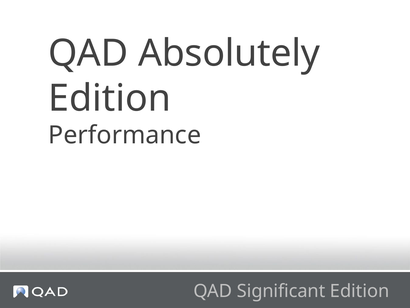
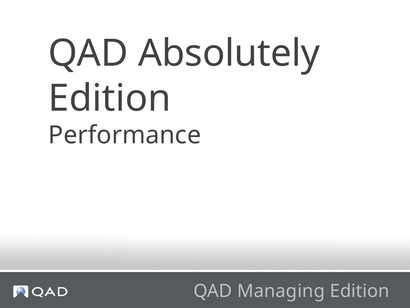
Significant: Significant -> Managing (281, 291)
